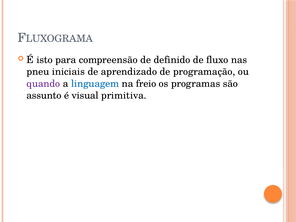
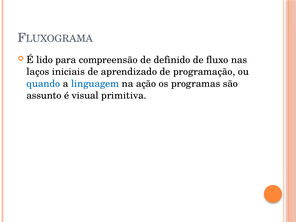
isto: isto -> lido (45, 60)
pneu: pneu -> laços (38, 72)
quando colour: purple -> blue (43, 84)
freio: freio -> ação (146, 84)
